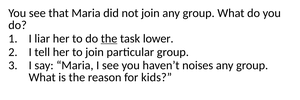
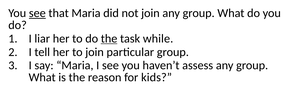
see underline: none -> present (37, 13)
lower: lower -> while (158, 39)
noises: noises -> assess (198, 65)
